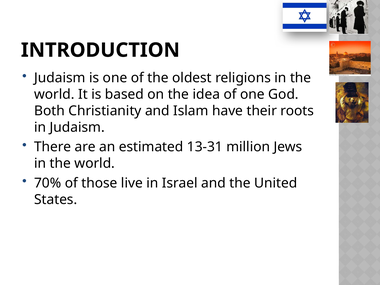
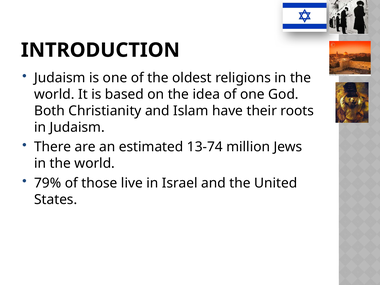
13-31: 13-31 -> 13-74 (205, 147)
70%: 70% -> 79% (48, 183)
